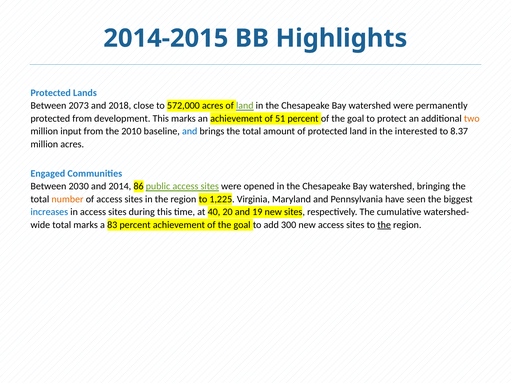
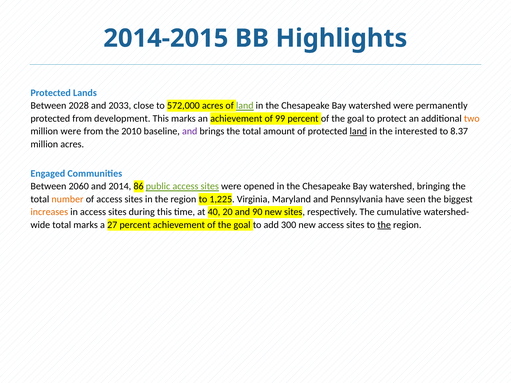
2073: 2073 -> 2028 (79, 106)
2018: 2018 -> 2033 (120, 106)
51: 51 -> 99 (280, 119)
million input: input -> were (71, 131)
and colour: blue -> purple (190, 131)
land underline: none -> present (358, 131)
2030: 2030 -> 2060 (79, 186)
increases colour: blue -> orange (49, 212)
19: 19 -> 90 (257, 212)
83: 83 -> 27 (112, 225)
